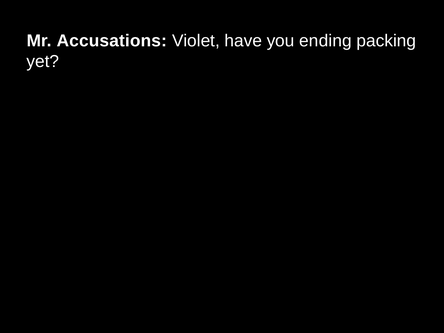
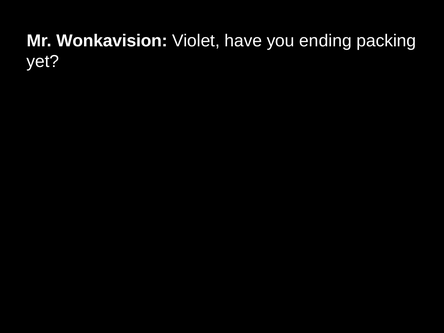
Accusations: Accusations -> Wonkavision (112, 41)
